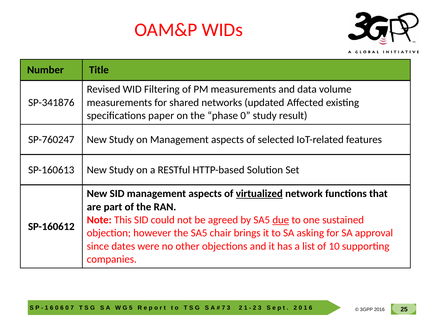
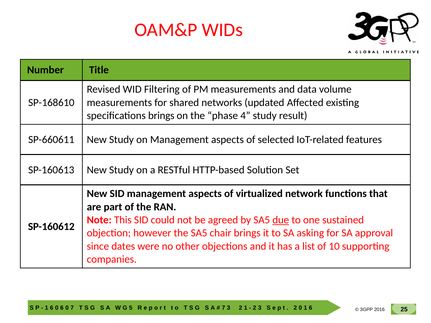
SP-341876: SP-341876 -> SP-168610 (51, 103)
specifications paper: paper -> brings (161, 116)
phase 0: 0 -> 4 (245, 116)
SP-760247: SP-760247 -> SP-660611 (51, 140)
virtualized underline: present -> none (259, 194)
